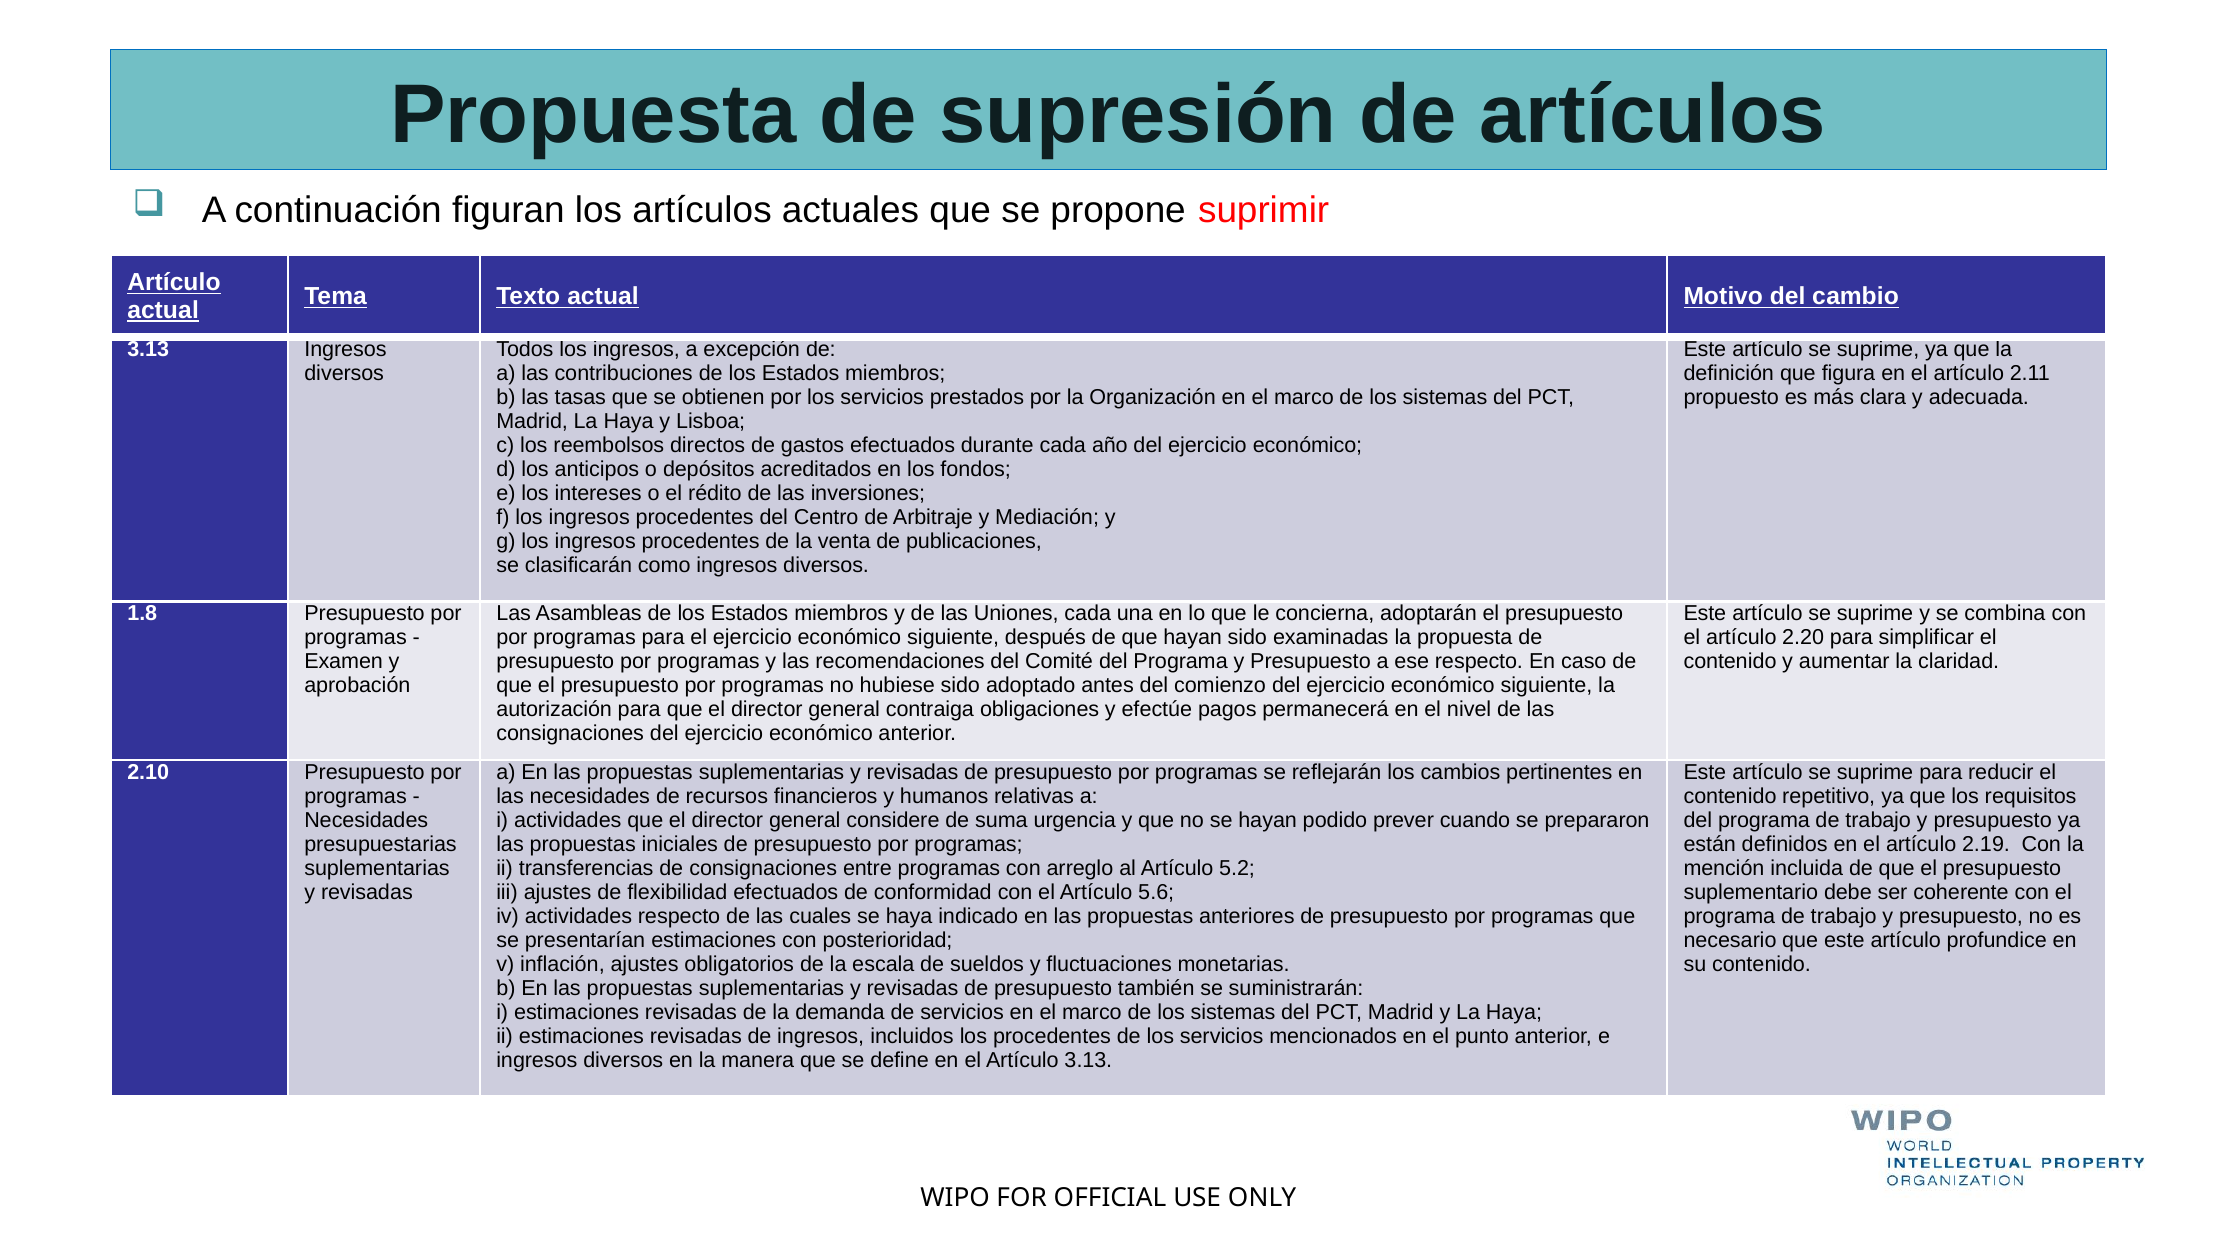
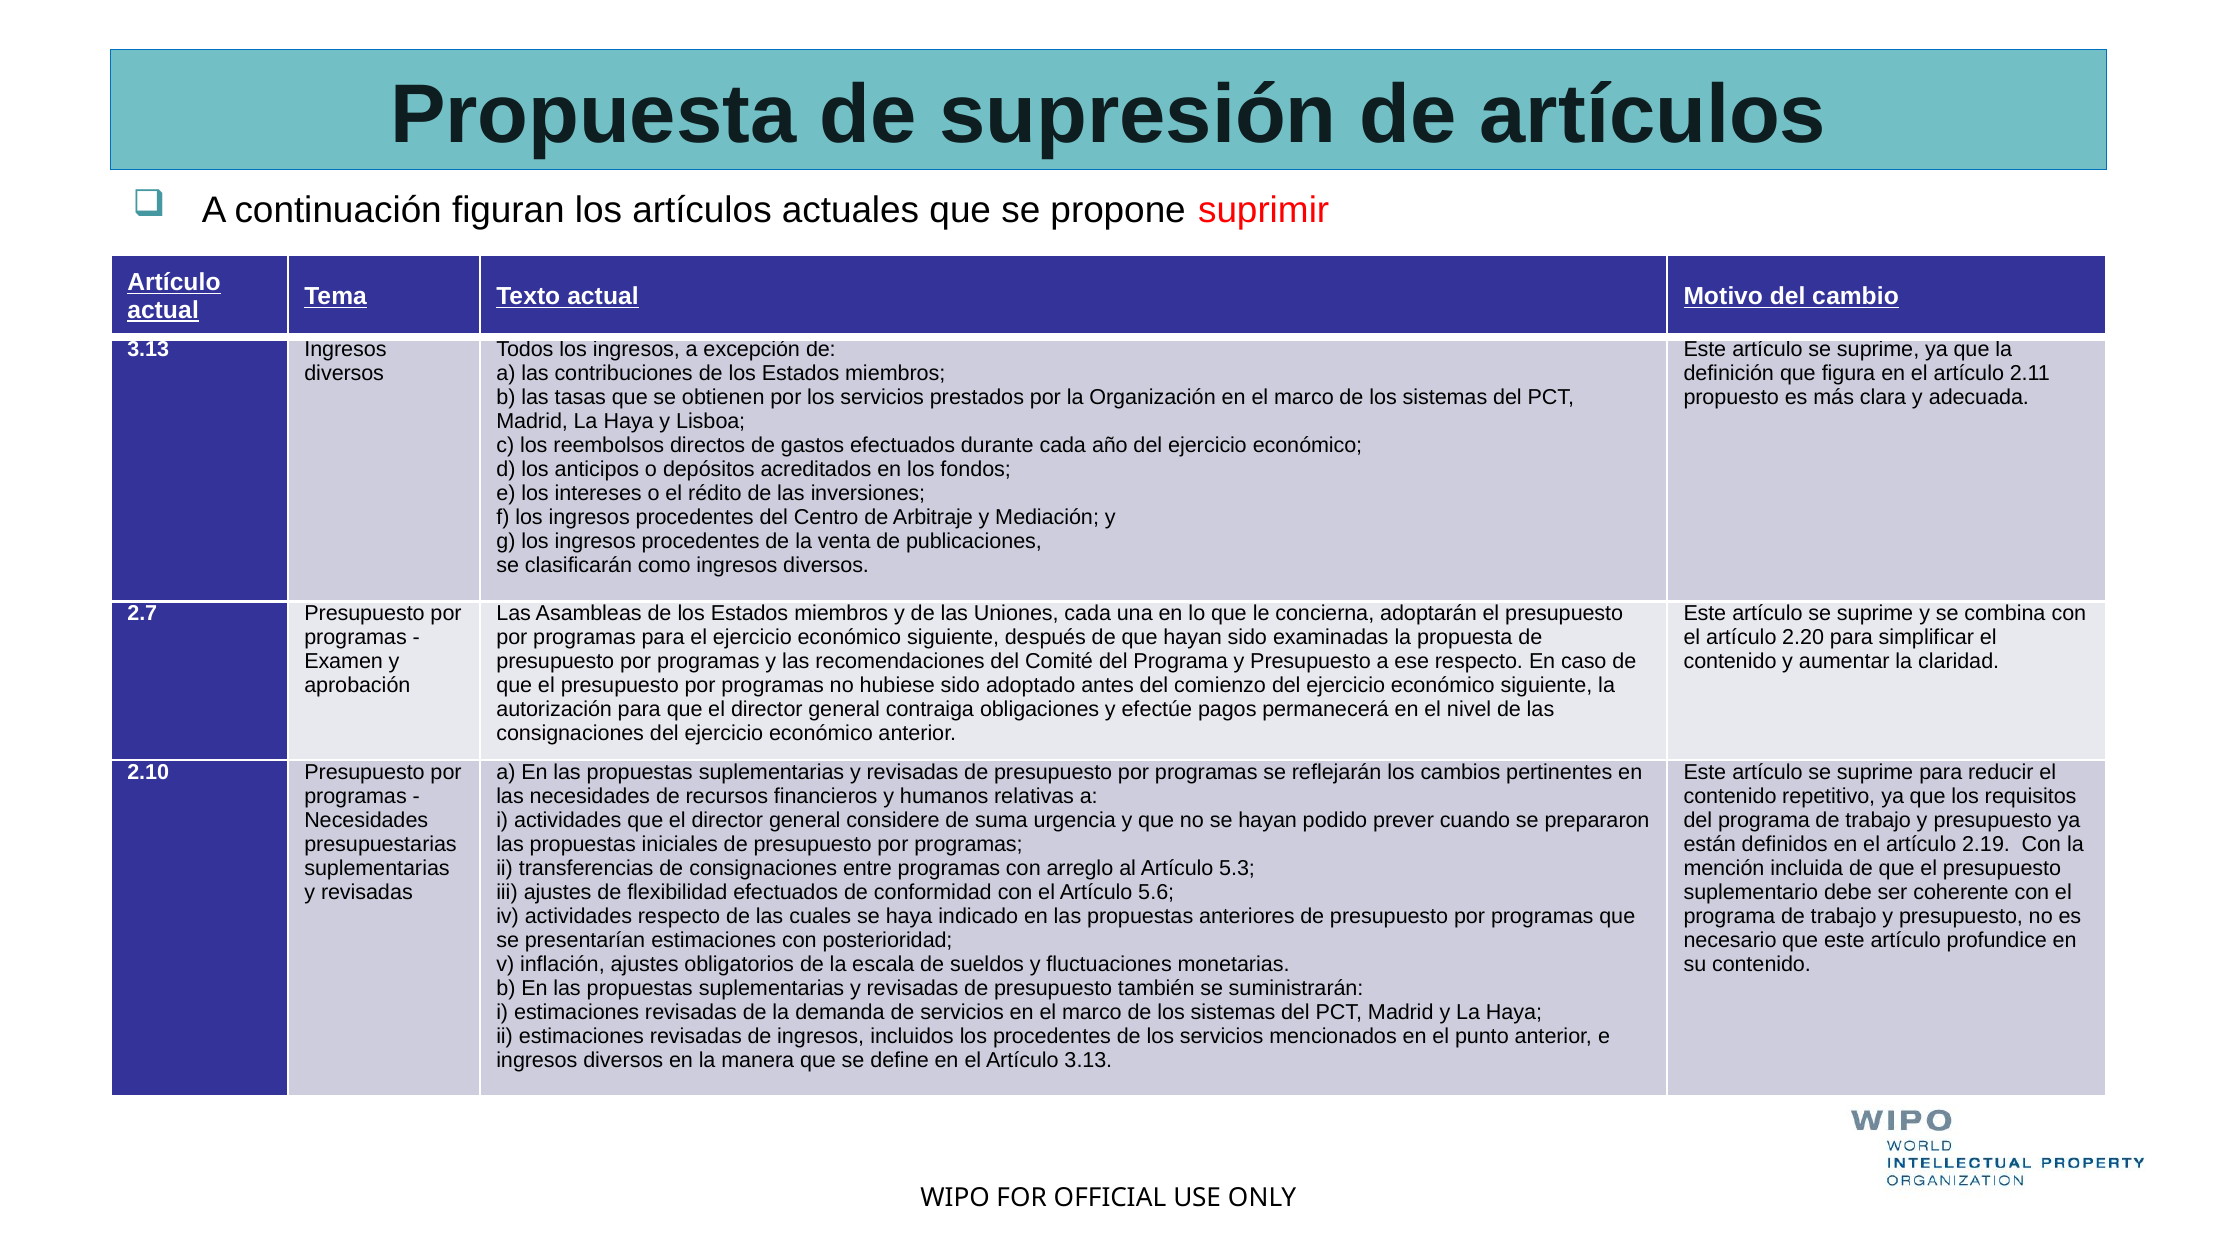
1.8: 1.8 -> 2.7 (142, 614)
5.2: 5.2 -> 5.3 (1237, 869)
